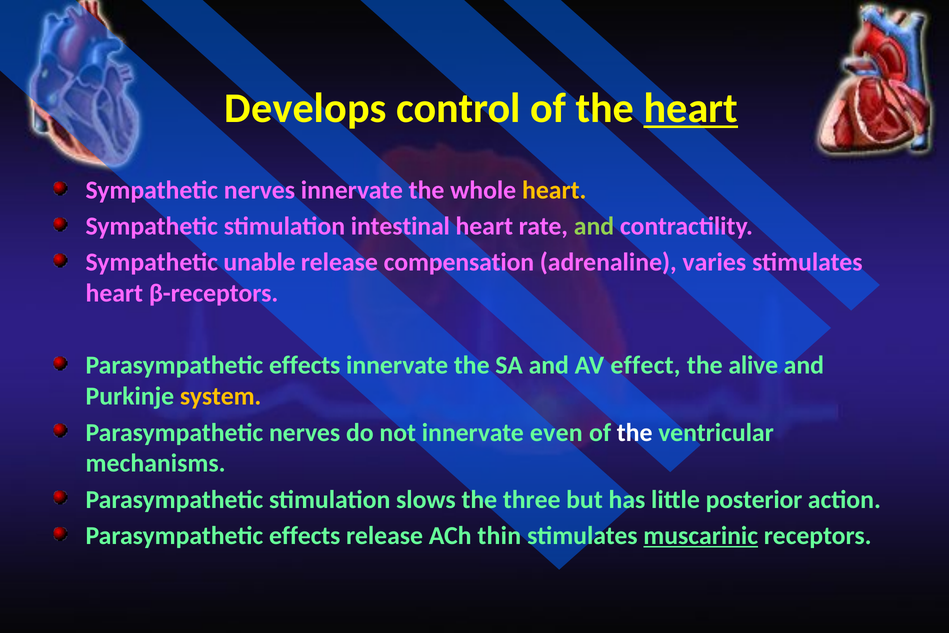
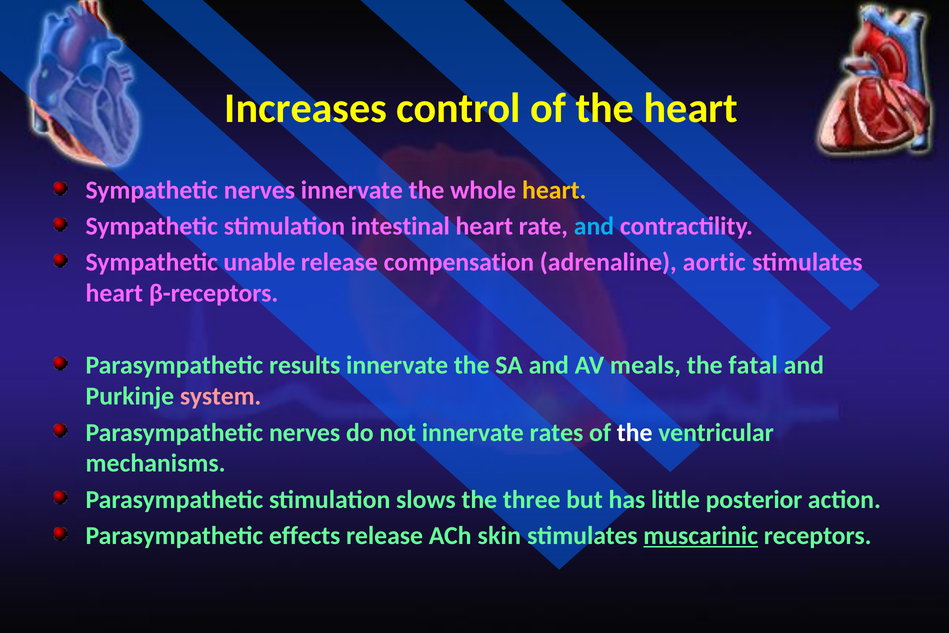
Develops: Develops -> Increases (306, 108)
heart underline: present -> none (691, 108)
and colour: light green -> light blue (594, 226)
varies: varies -> aortic (714, 262)
effects: effects -> results (305, 365)
effect: effect -> meals (645, 365)
alive: alive -> fatal (753, 365)
system colour: yellow -> pink (221, 396)
even: even -> rates (556, 432)
thin: thin -> skin (499, 535)
